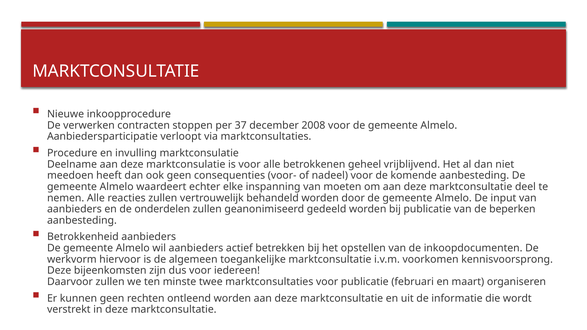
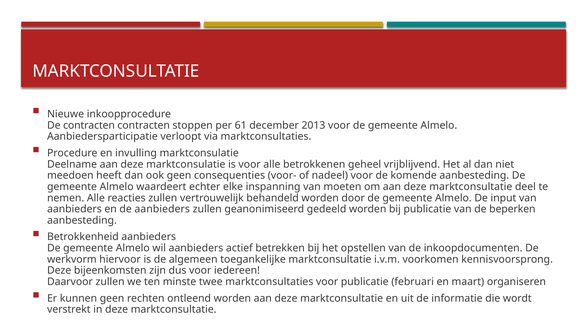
De verwerken: verwerken -> contracten (89, 125)
37: 37 -> 61 (241, 125)
2008: 2008 -> 2013 (313, 125)
de onderdelen: onderdelen -> aanbieders (162, 209)
